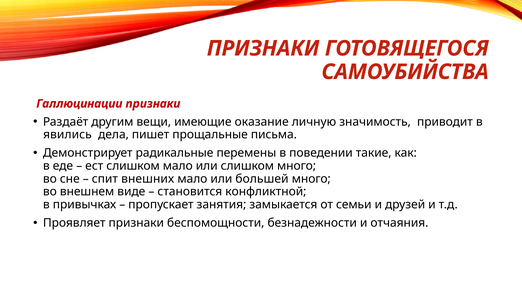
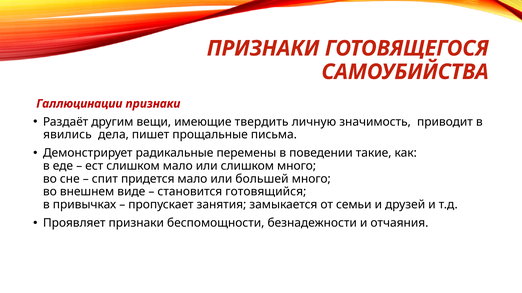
оказание: оказание -> твердить (262, 122)
внешних: внешних -> придется (148, 179)
конфликтной: конфликтной -> готовящийся (266, 192)
